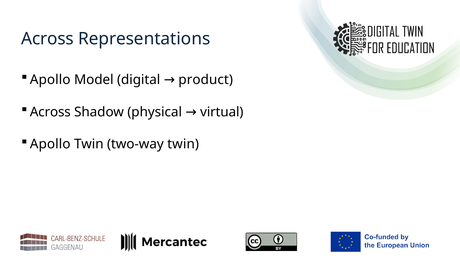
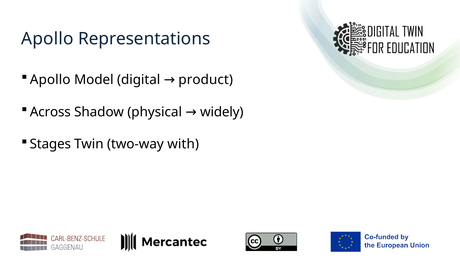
Across: Across -> Apollo (47, 39)
virtual: virtual -> widely (222, 112)
Apollo: Apollo -> Stages (50, 144)
two-way twin: twin -> with (183, 144)
